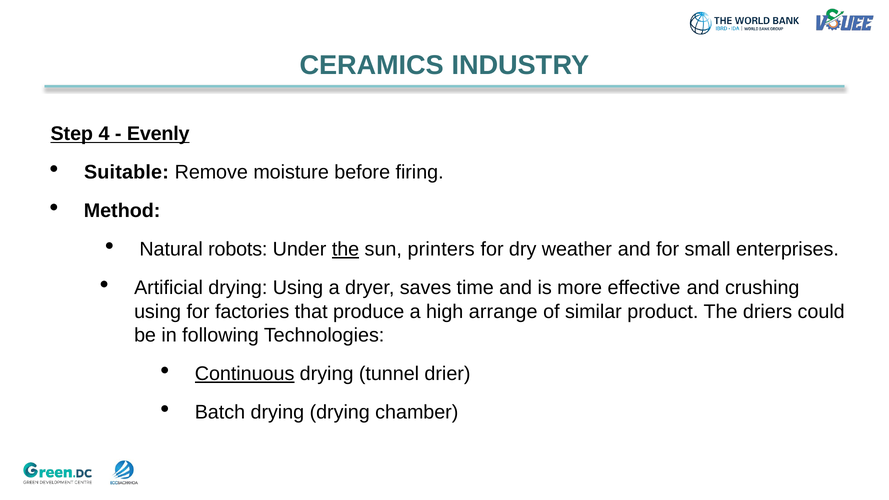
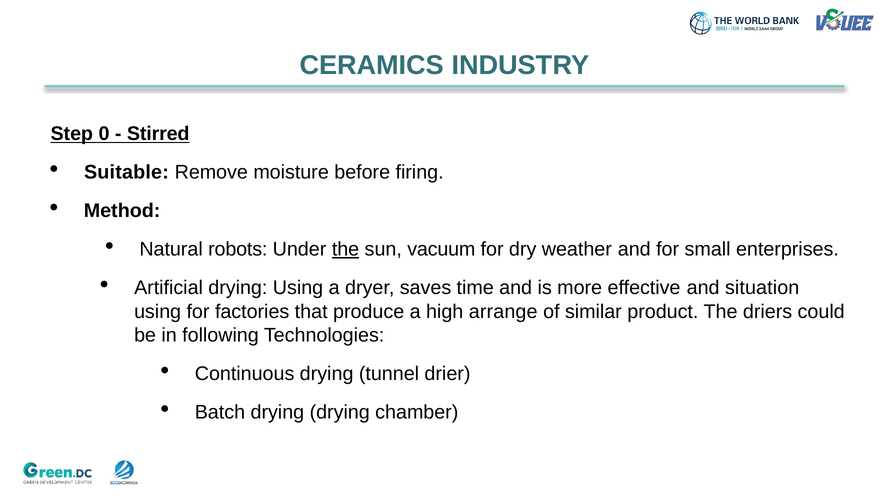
4: 4 -> 0 (104, 134)
Evenly: Evenly -> Stirred (158, 134)
printers: printers -> vacuum (441, 249)
crushing: crushing -> situation (762, 288)
Continuous underline: present -> none (245, 374)
